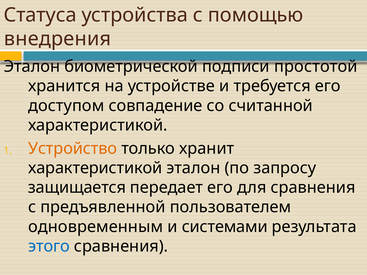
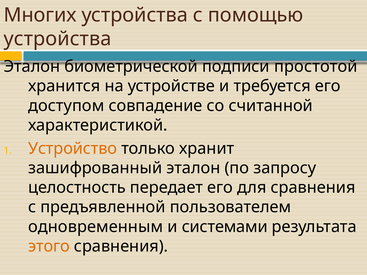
Статуса: Статуса -> Многих (40, 15)
внедрения: внедрения -> устройства (58, 39)
характеристикой: характеристикой -> зашифрованный (95, 168)
защищается: защищается -> целостность (77, 188)
этого colour: blue -> orange (49, 246)
